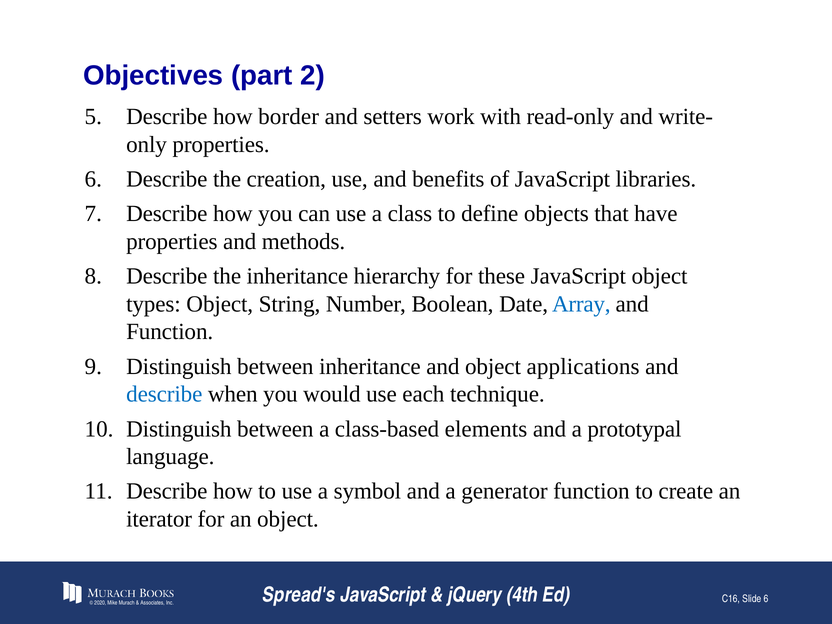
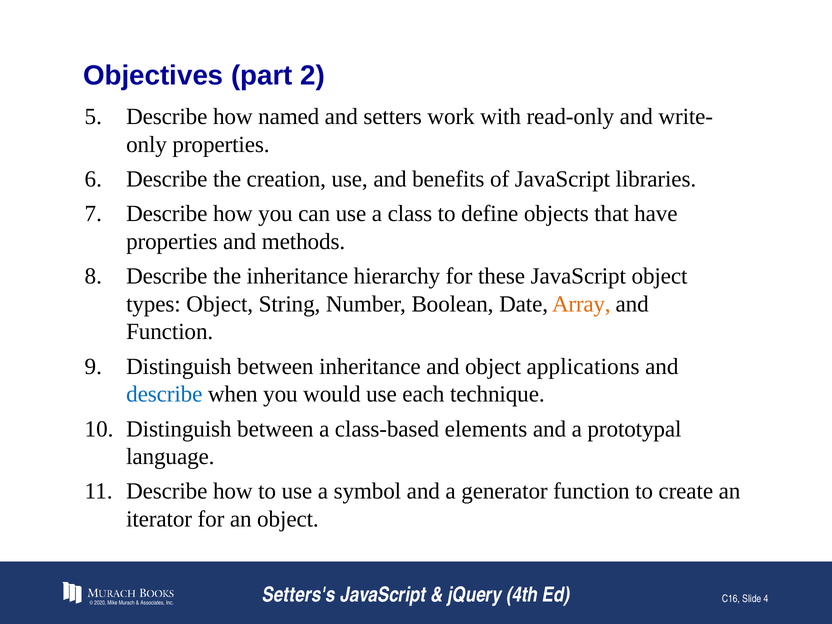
border: border -> named (289, 117)
Array colour: blue -> orange (581, 304)
Spread's: Spread's -> Setters's (299, 595)
Slide 6: 6 -> 4 (766, 599)
